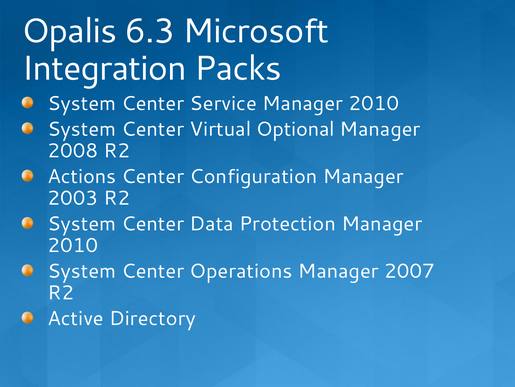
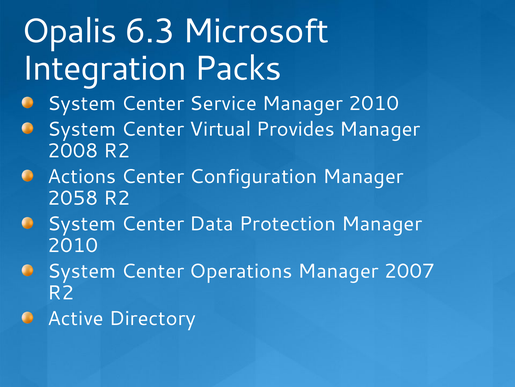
Optional: Optional -> Provides (296, 129)
2003: 2003 -> 2058 (73, 198)
